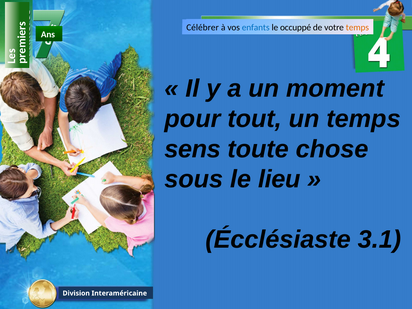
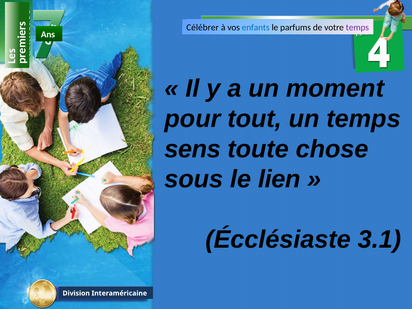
occuppé: occuppé -> parfums (296, 27)
temps colour: orange -> purple (357, 27)
lieu: lieu -> lien (279, 179)
